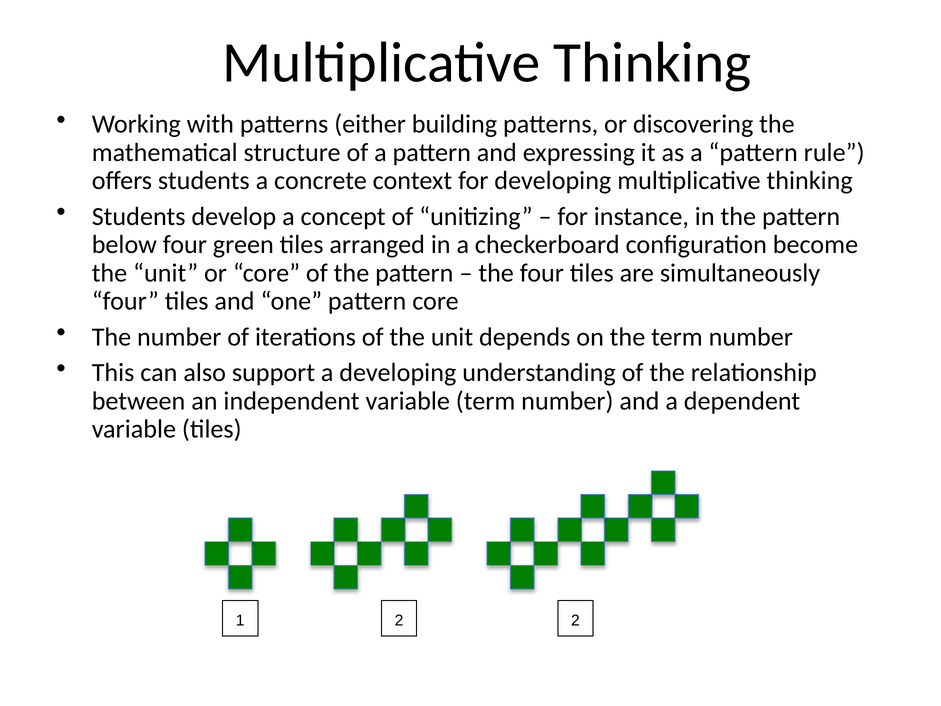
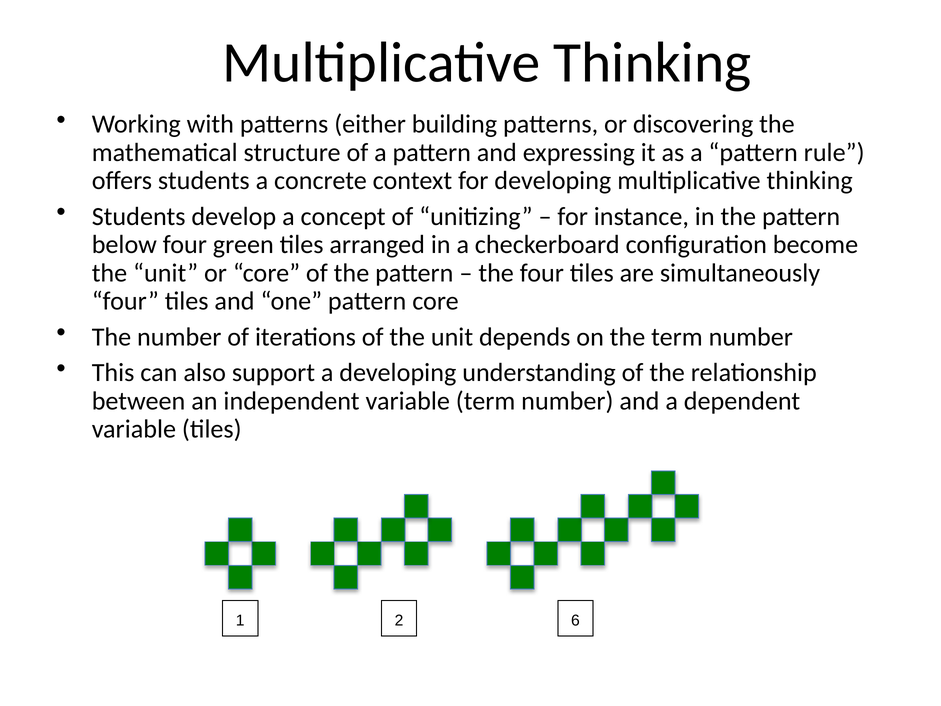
2 2: 2 -> 6 (575, 620)
